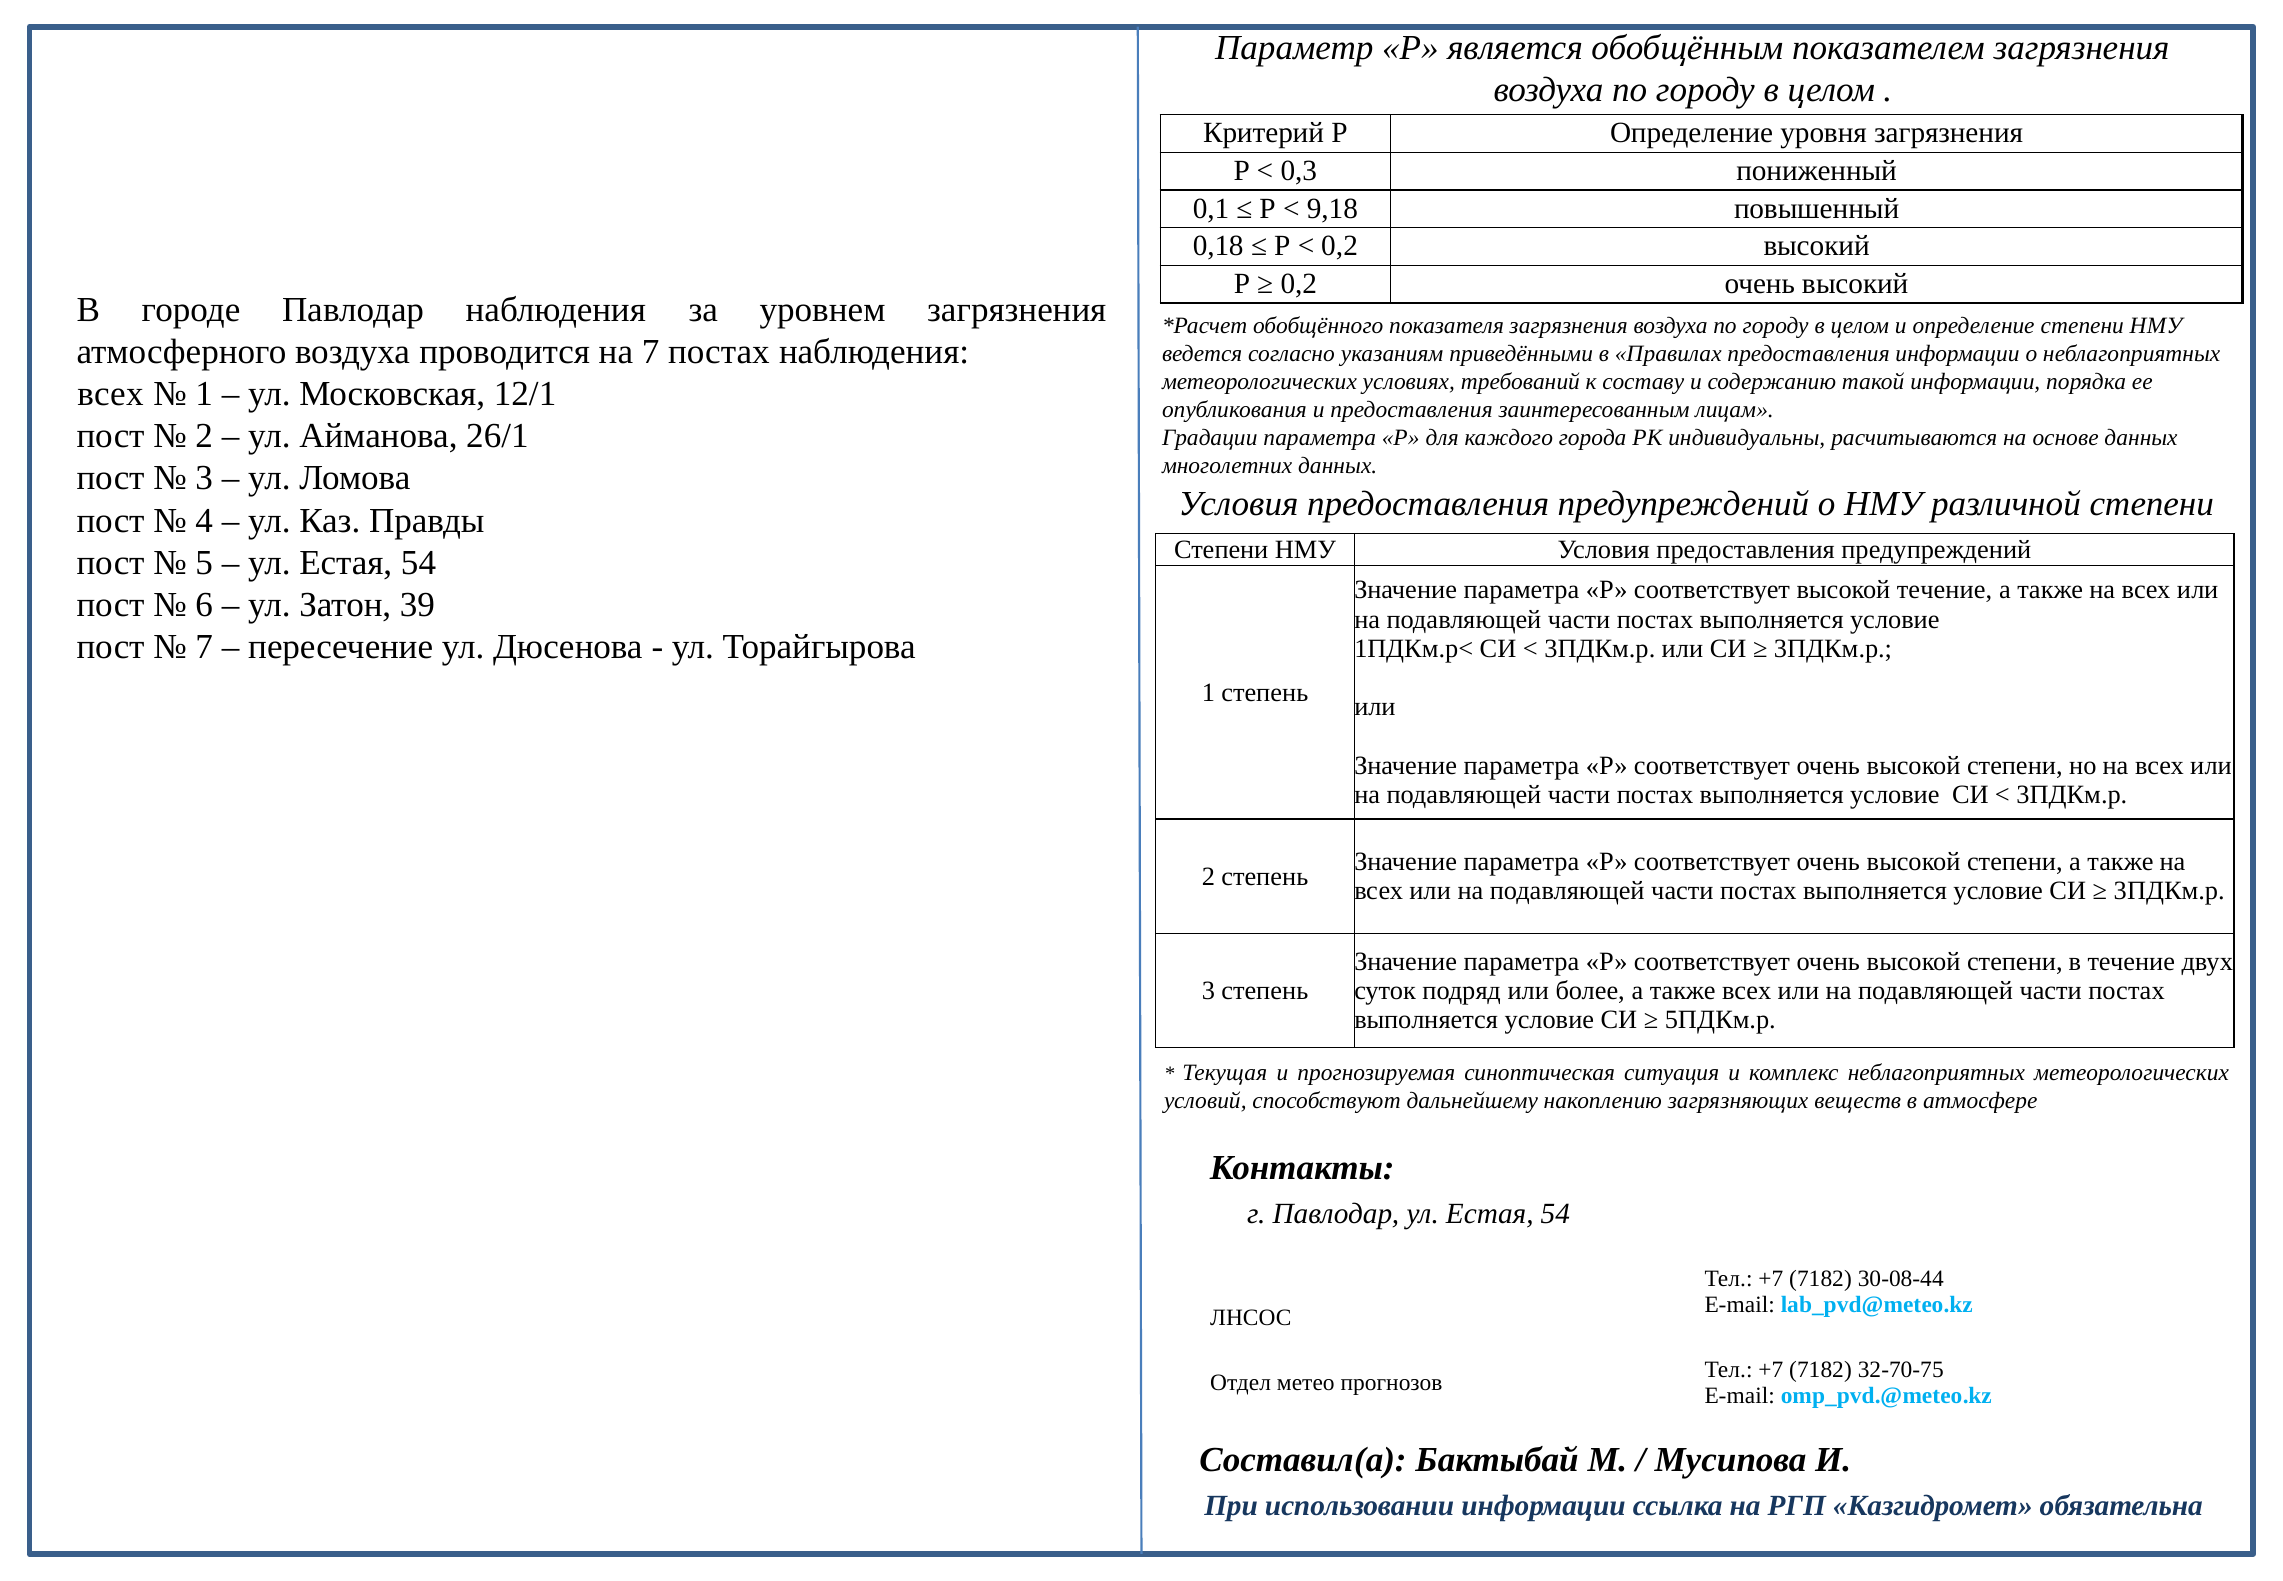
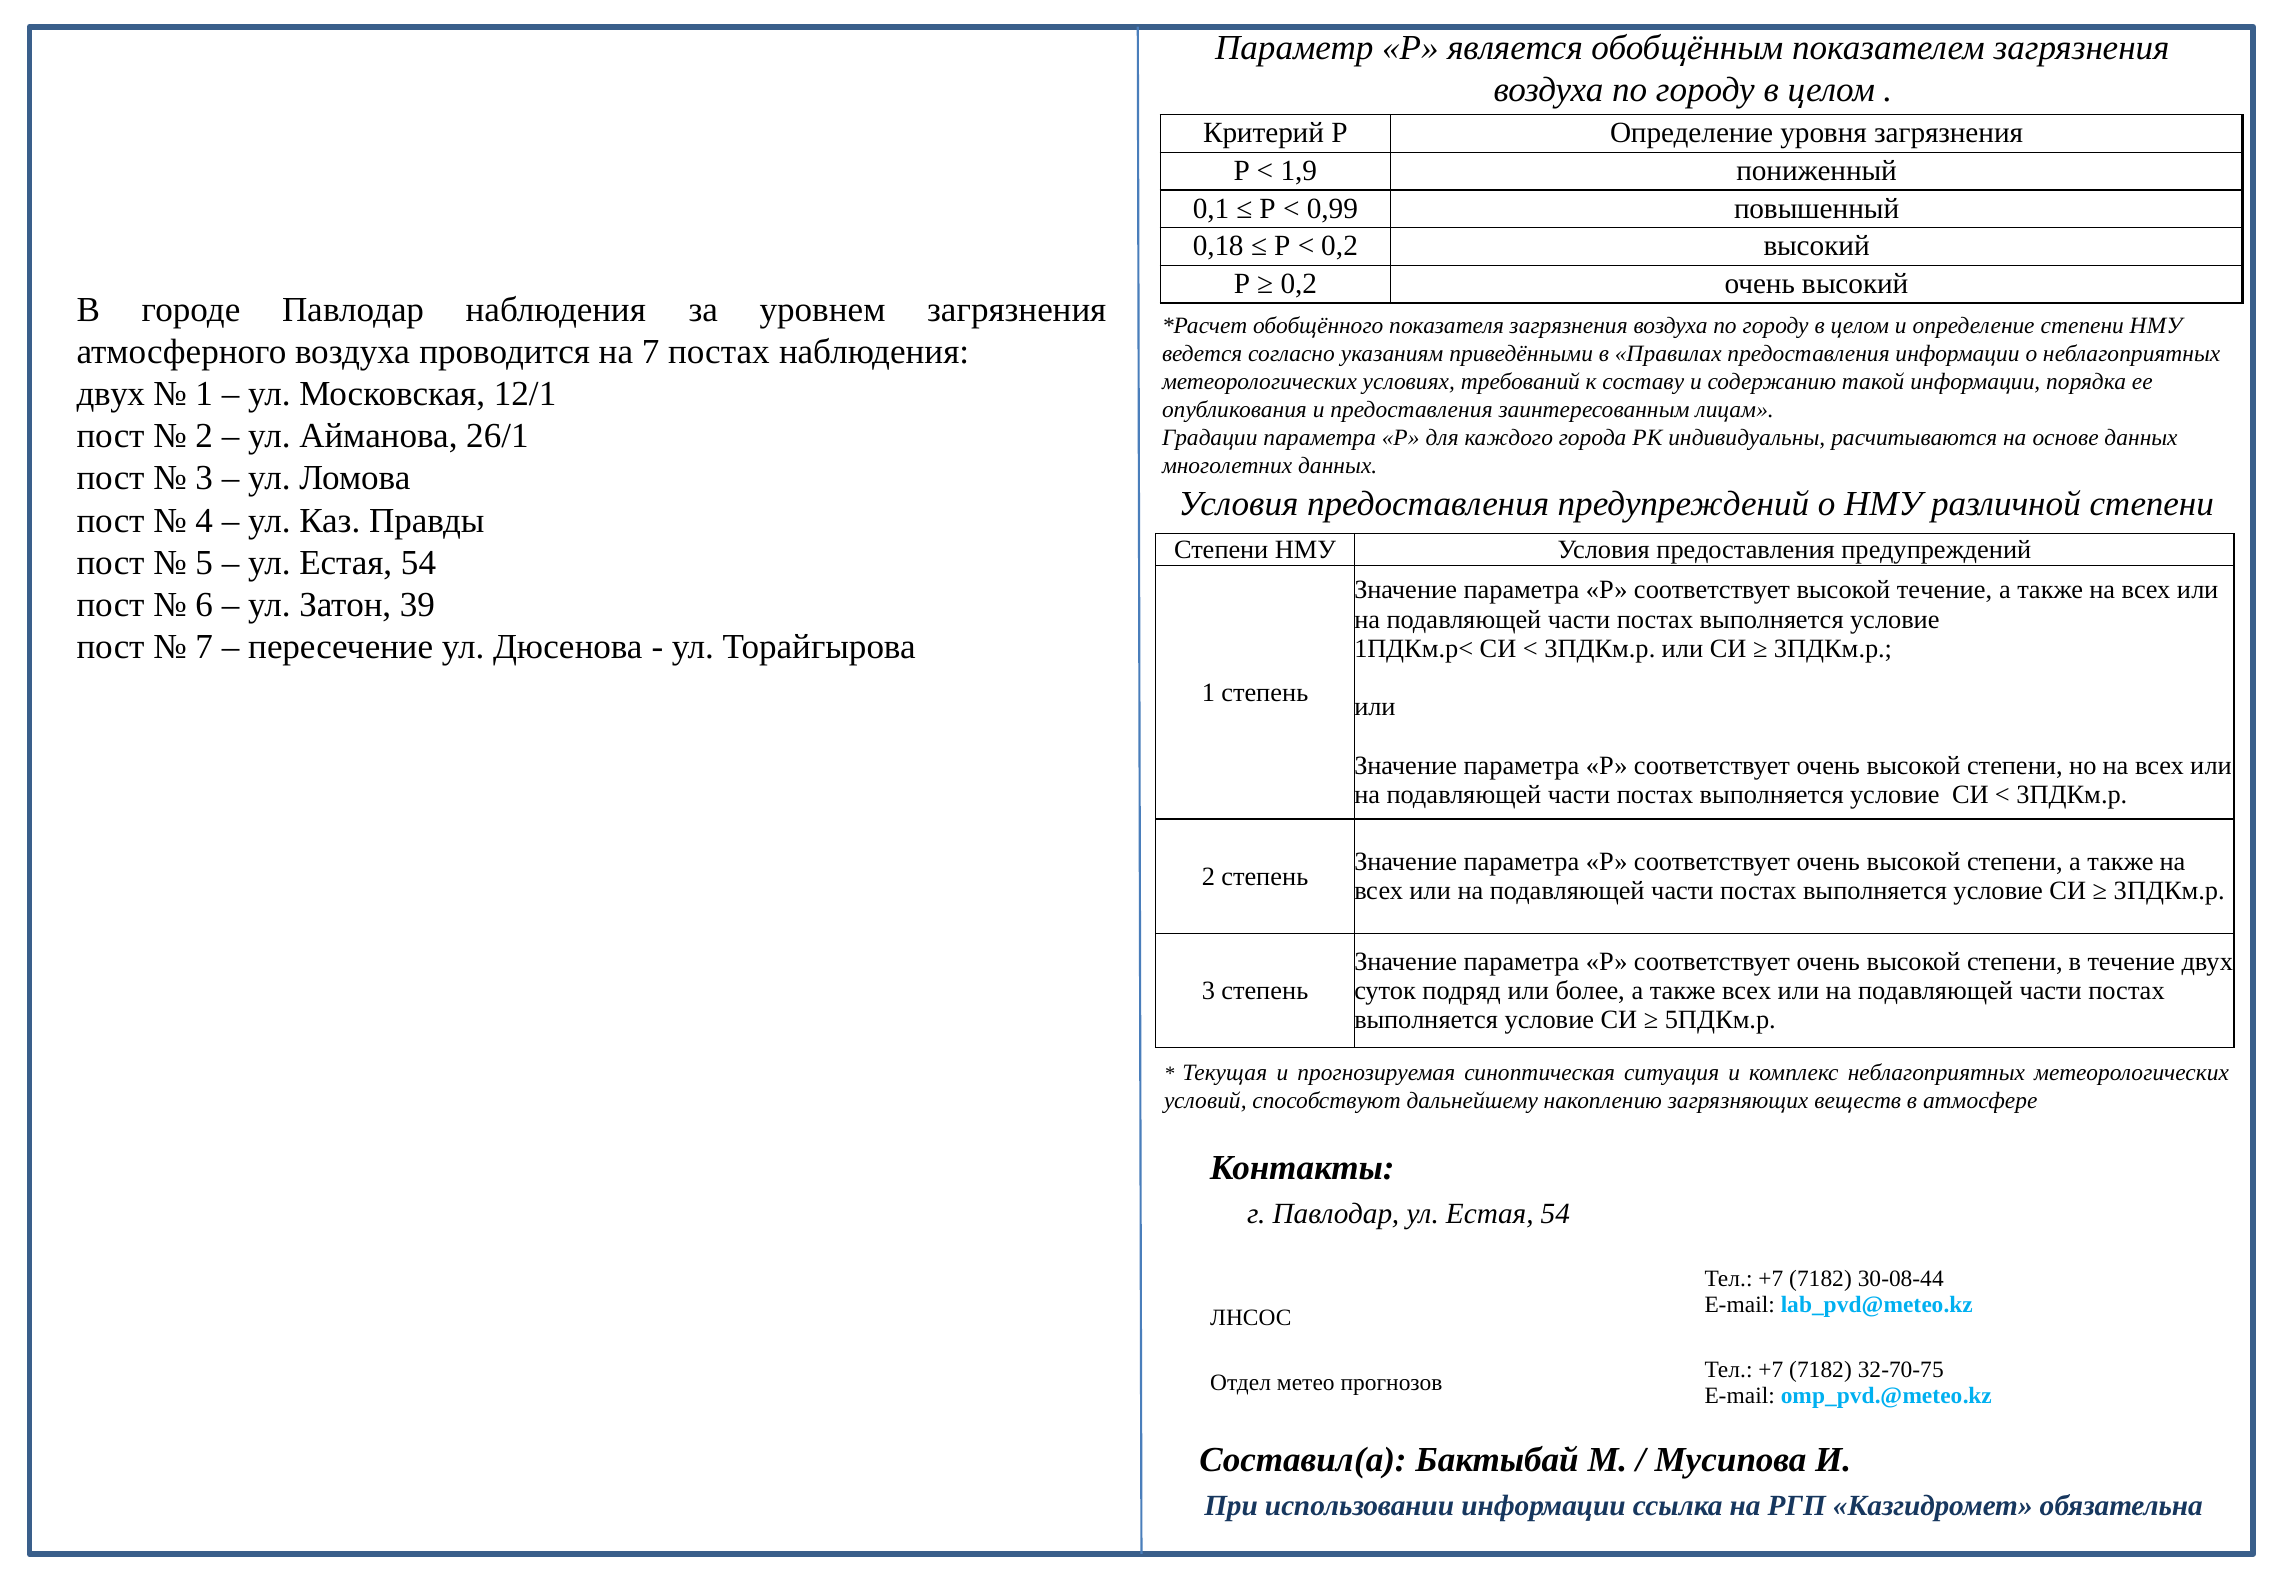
0,3: 0,3 -> 1,9 (1299, 171)
9,18: 9,18 -> 0,99 (1332, 209)
всех: всех -> двух (111, 394)
